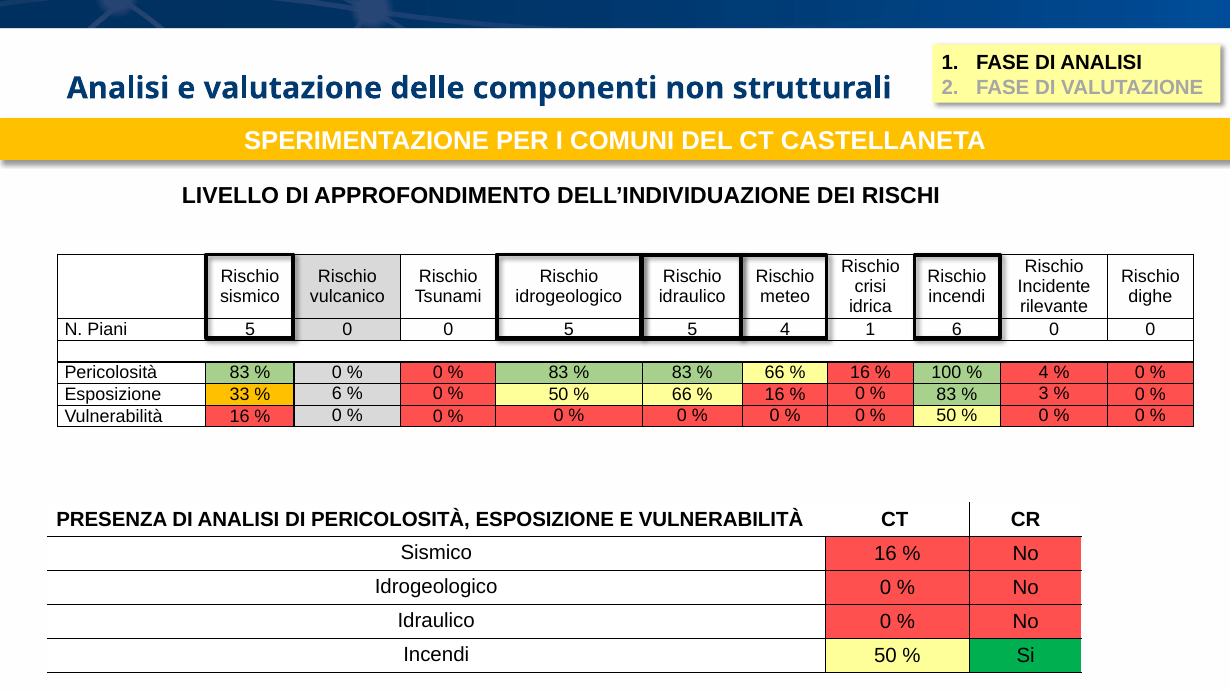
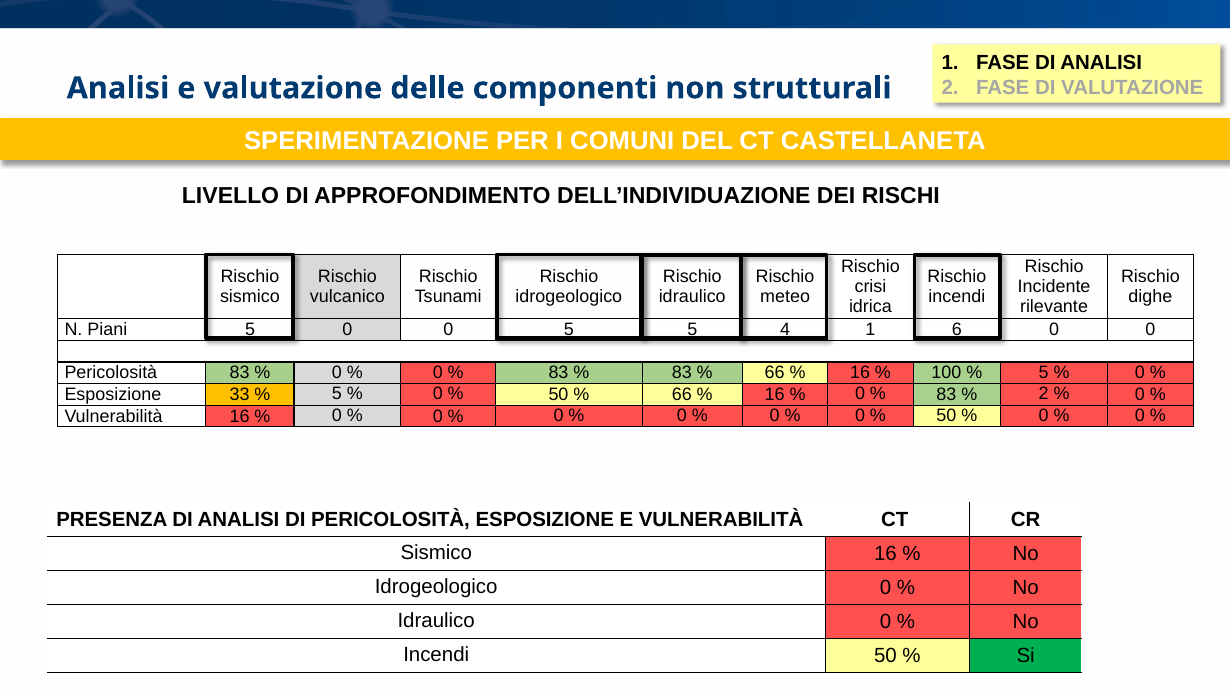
4: 4 -> 5 (1044, 373)
6: 6 -> 5 (337, 394)
3: 3 -> 2 (1044, 394)
